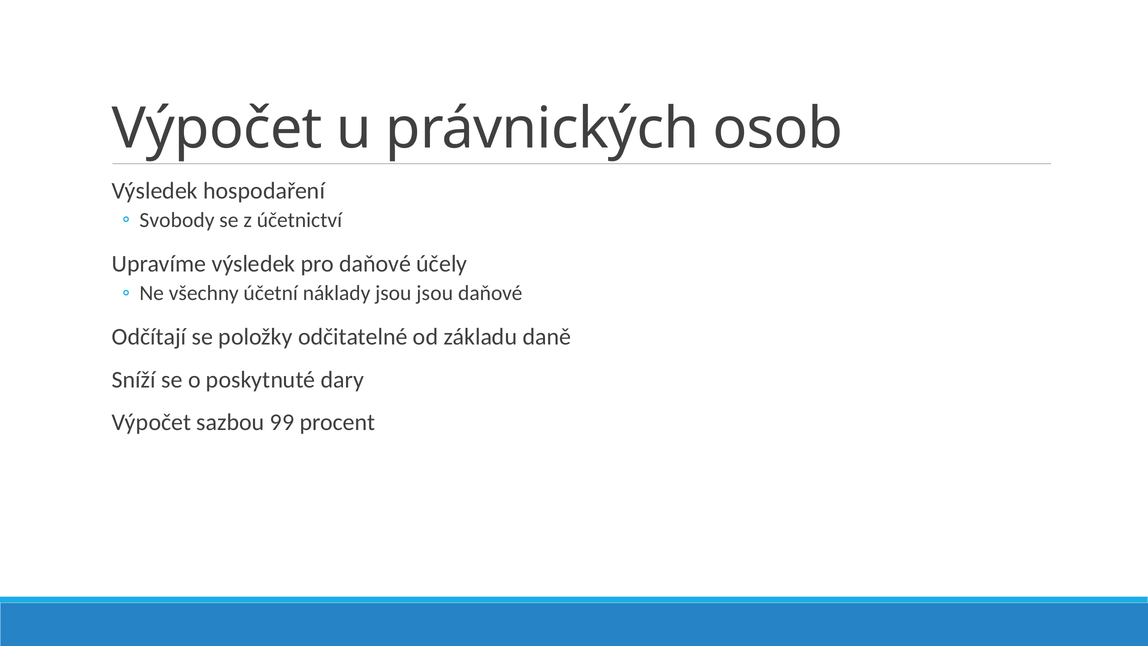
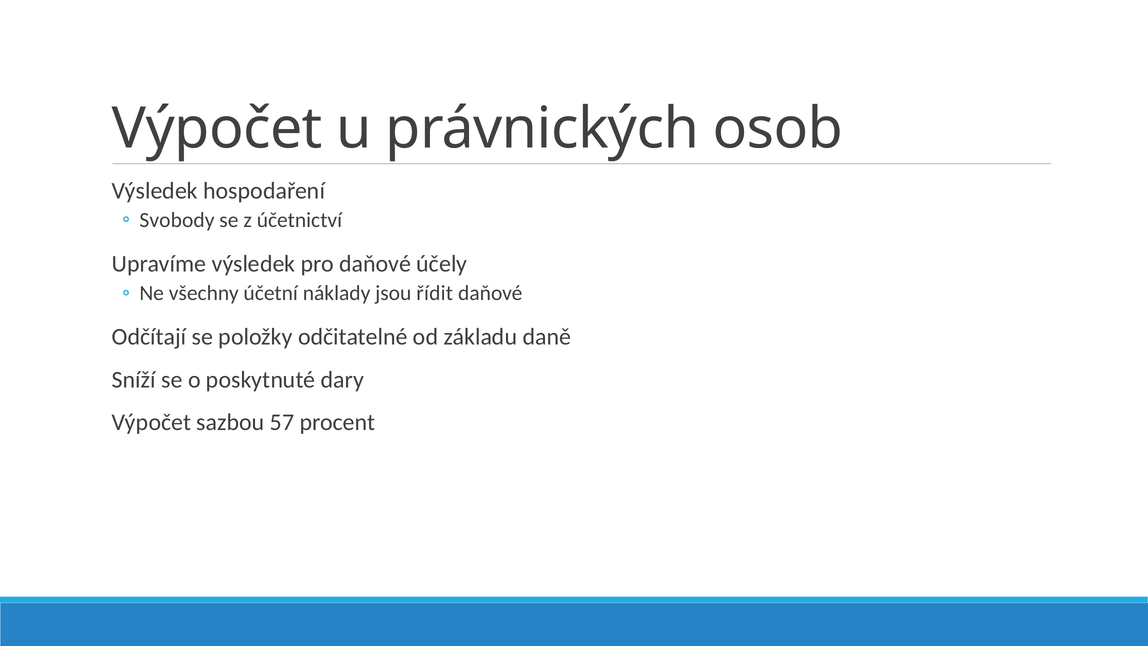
jsou jsou: jsou -> řídit (435, 293)
99: 99 -> 57 (282, 422)
